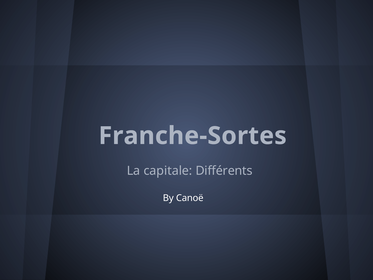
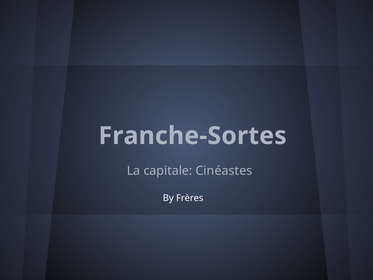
Différents: Différents -> Cinéastes (224, 171)
Canoë: Canoë -> Frères (190, 198)
